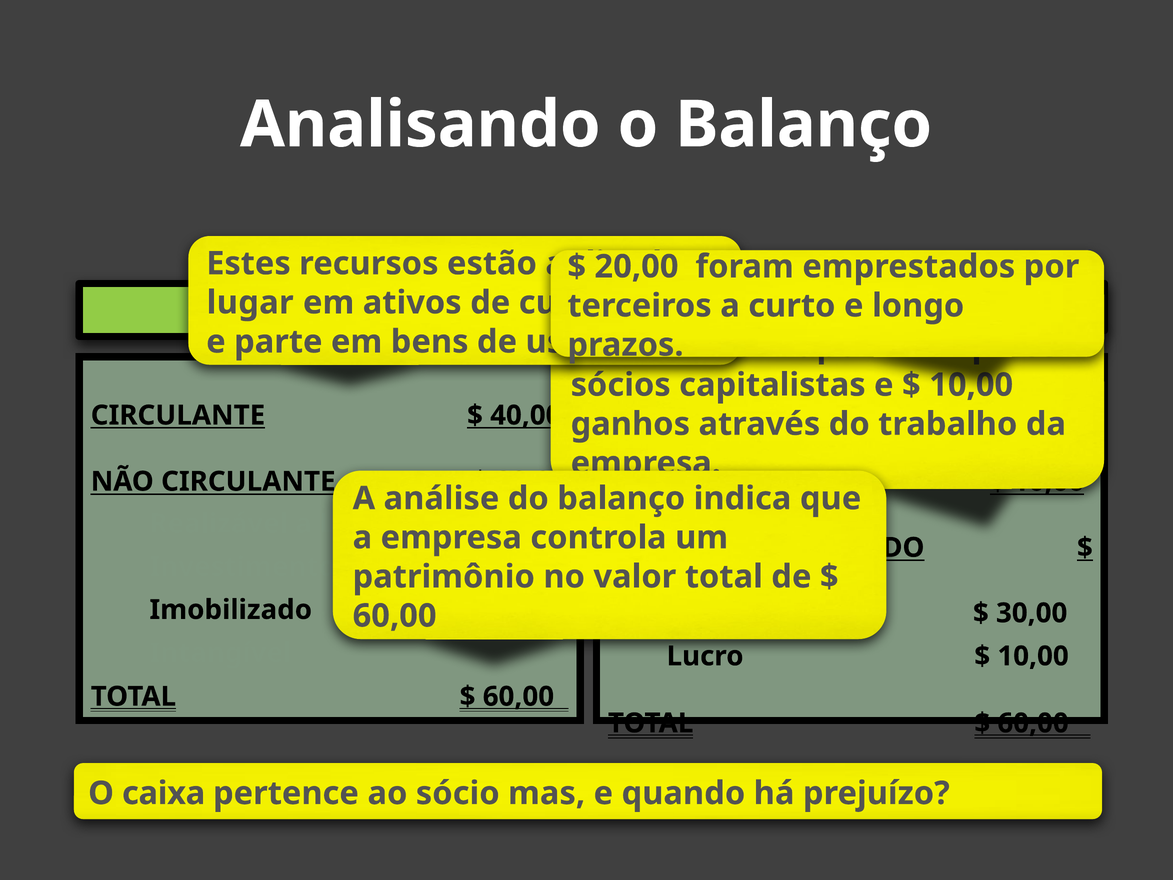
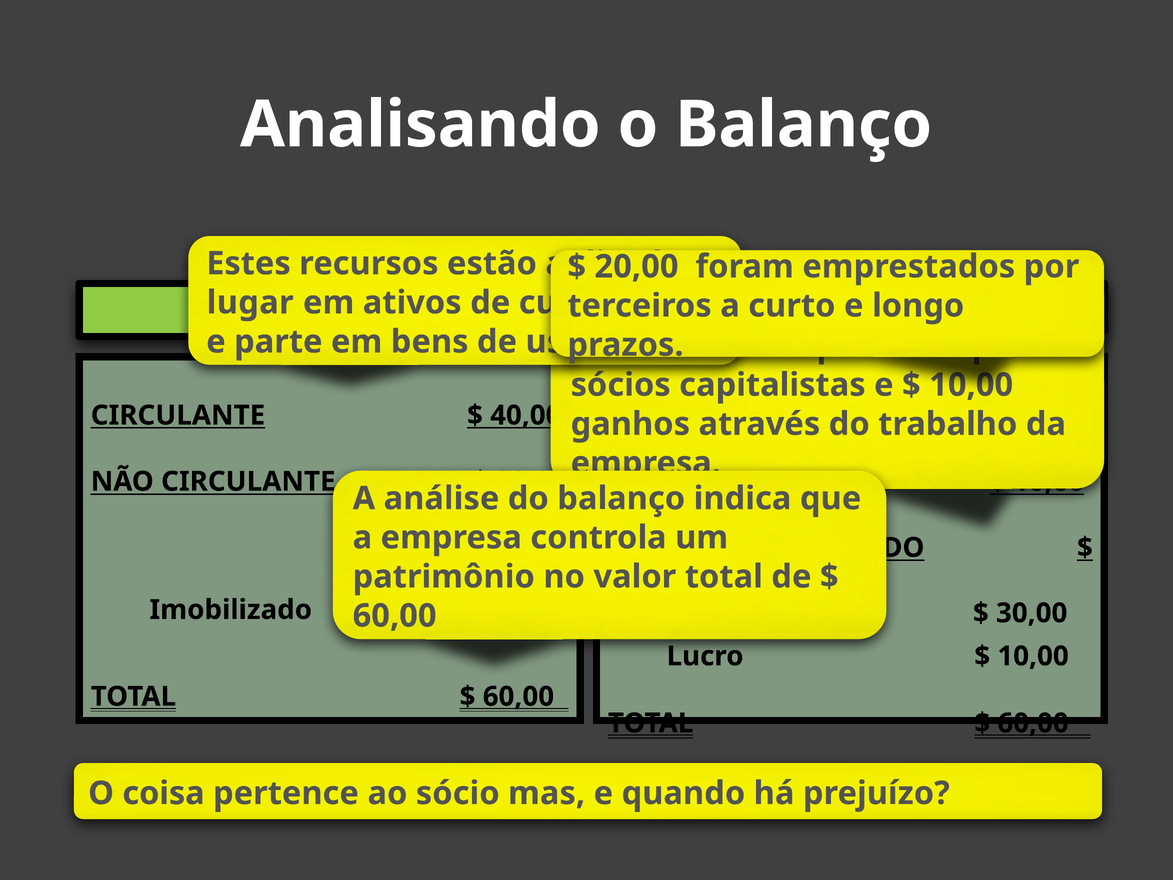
caixa: caixa -> coisa (164, 793)
